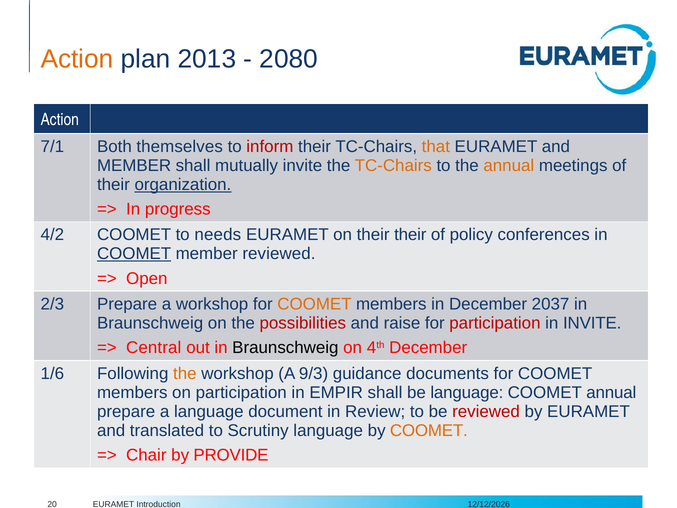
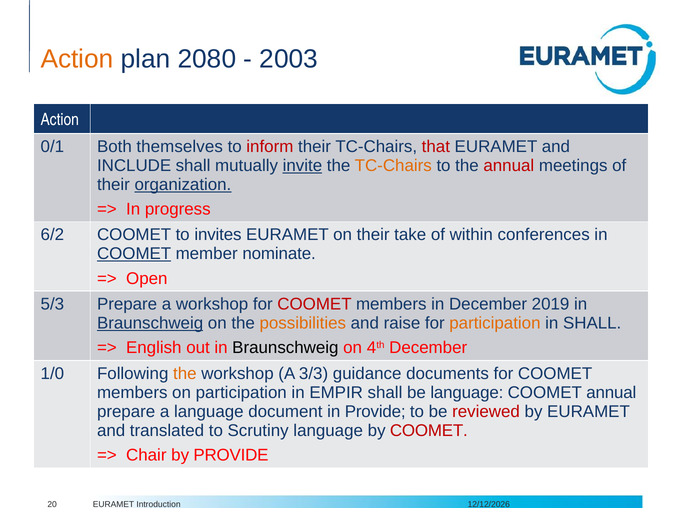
2013: 2013 -> 2080 (207, 59)
2080: 2080 -> 2003 (289, 59)
7/1: 7/1 -> 0/1 (52, 147)
that colour: orange -> red (436, 147)
MEMBER: MEMBER -> INCLUDE (134, 165)
invite underline: none -> present (302, 165)
annual colour: orange -> red (509, 165)
4/2: 4/2 -> 6/2 (52, 235)
needs: needs -> invites (218, 235)
their their: their -> take (410, 235)
policy: policy -> within (471, 235)
member reviewed: reviewed -> nominate (279, 254)
2/3: 2/3 -> 5/3 (52, 304)
COOMET colour: orange -> red (314, 304)
2037: 2037 -> 2019 (551, 304)
Braunschweig underline: none -> present (150, 323)
possibilities colour: red -> orange (303, 323)
participation colour: red -> orange (495, 323)
in INVITE: INVITE -> SHALL (592, 323)
Central: Central -> English (154, 348)
1/6: 1/6 -> 1/0 (52, 373)
9/3: 9/3 -> 3/3 (314, 373)
in Review: Review -> Provide (375, 411)
COOMET colour: orange -> red (429, 430)
